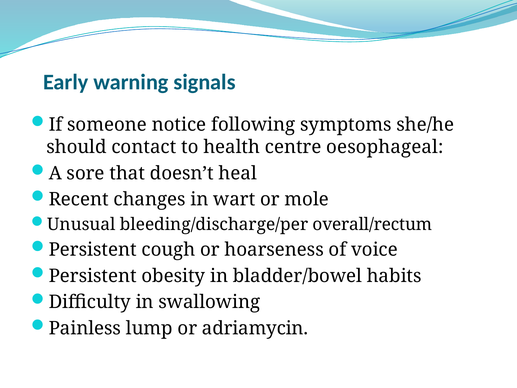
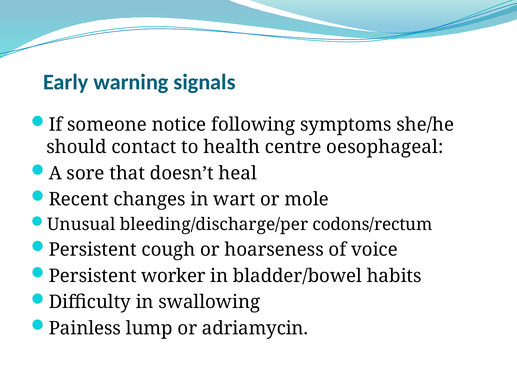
overall/rectum: overall/rectum -> codons/rectum (372, 224)
obesity: obesity -> worker (173, 276)
